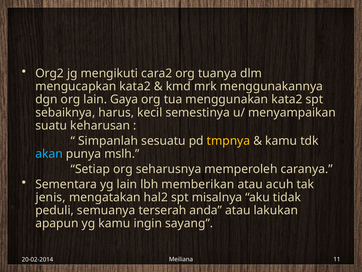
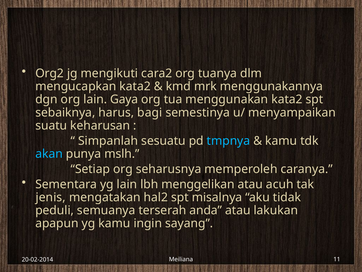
kecil: kecil -> bagi (150, 112)
tmpnya colour: yellow -> light blue (228, 141)
memberikan: memberikan -> menggelikan (198, 184)
